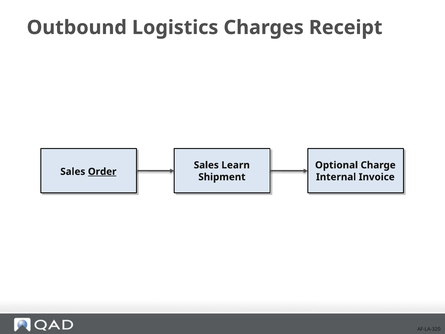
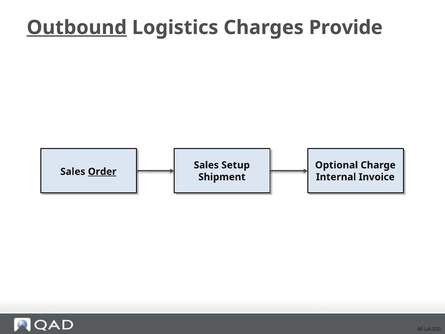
Outbound underline: none -> present (77, 28)
Receipt: Receipt -> Provide (346, 28)
Learn: Learn -> Setup (236, 165)
